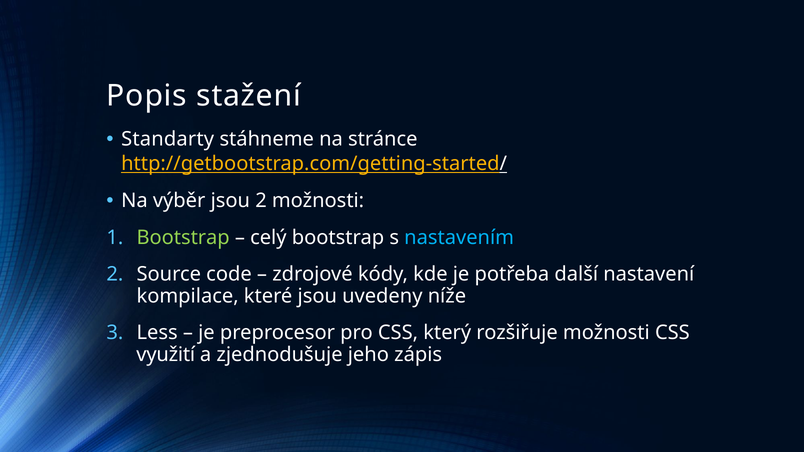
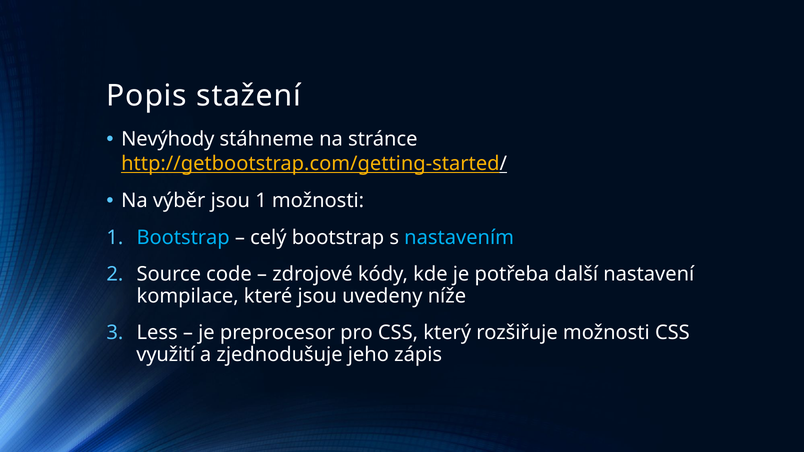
Standarty: Standarty -> Nevýhody (168, 139)
jsou 2: 2 -> 1 (261, 201)
Bootstrap colour: light green -> light blue (183, 238)
